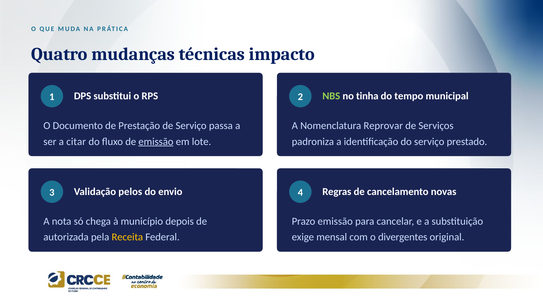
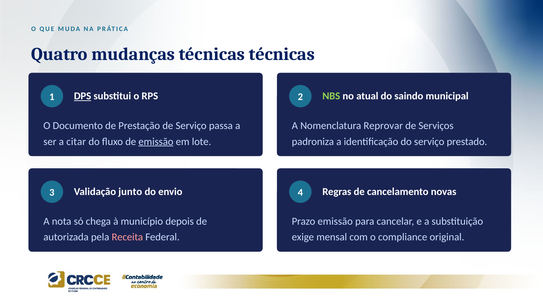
técnicas impacto: impacto -> técnicas (282, 54)
DPS underline: none -> present (83, 96)
tinha: tinha -> atual (367, 96)
tempo: tempo -> saindo (409, 96)
pelos: pelos -> junto (130, 192)
Receita colour: yellow -> pink (127, 237)
divergentes: divergentes -> compliance (403, 237)
